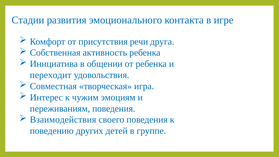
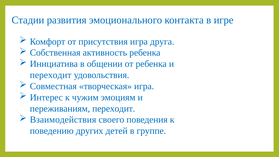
присутствия речи: речи -> игра (139, 42)
переживаниям поведения: поведения -> переходит (114, 109)
